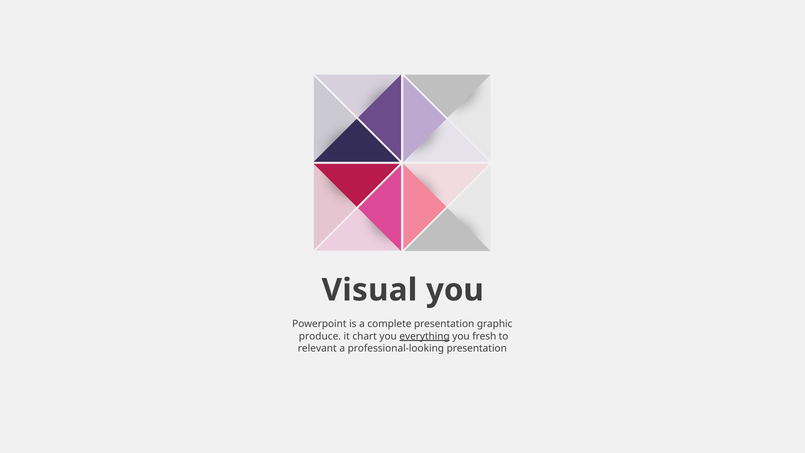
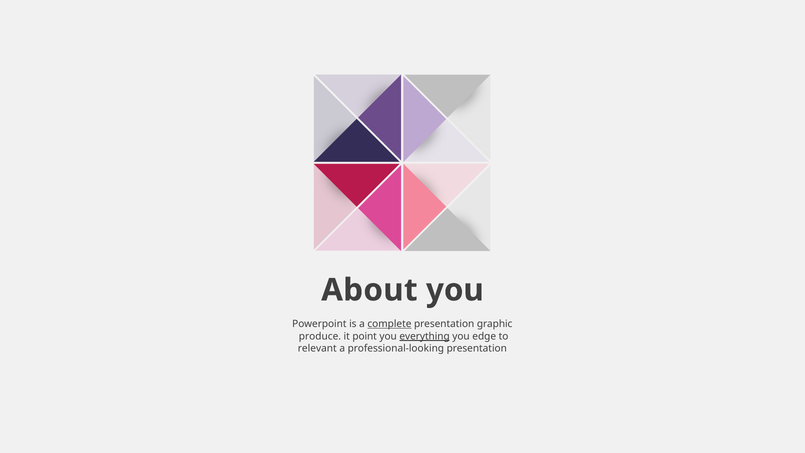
Visual: Visual -> About (369, 290)
complete underline: none -> present (389, 324)
chart: chart -> point (365, 336)
fresh: fresh -> edge (484, 336)
